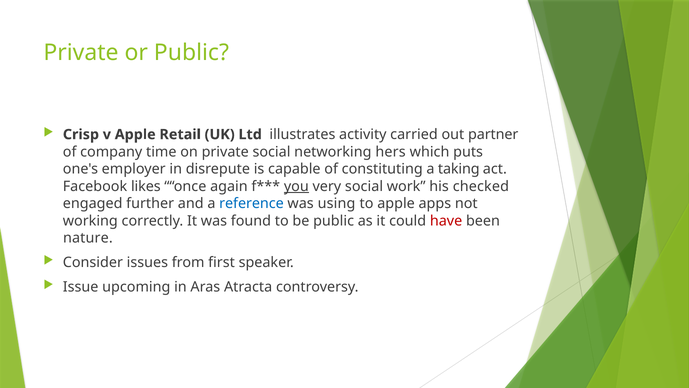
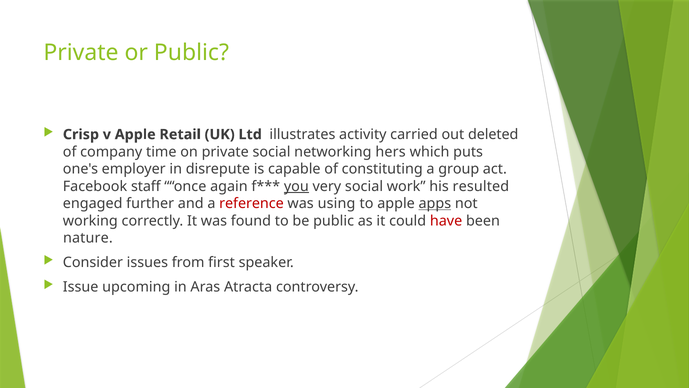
partner: partner -> deleted (493, 134)
taking: taking -> group (459, 169)
likes: likes -> staff (146, 186)
checked: checked -> resulted (481, 186)
reference colour: blue -> red (251, 203)
apps underline: none -> present (435, 203)
